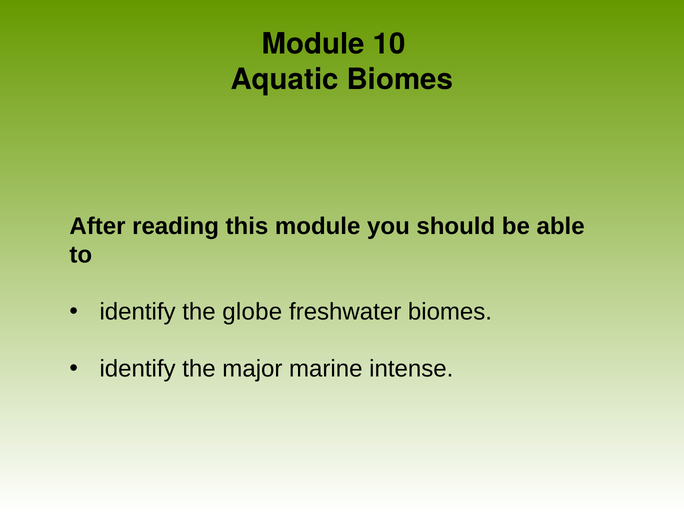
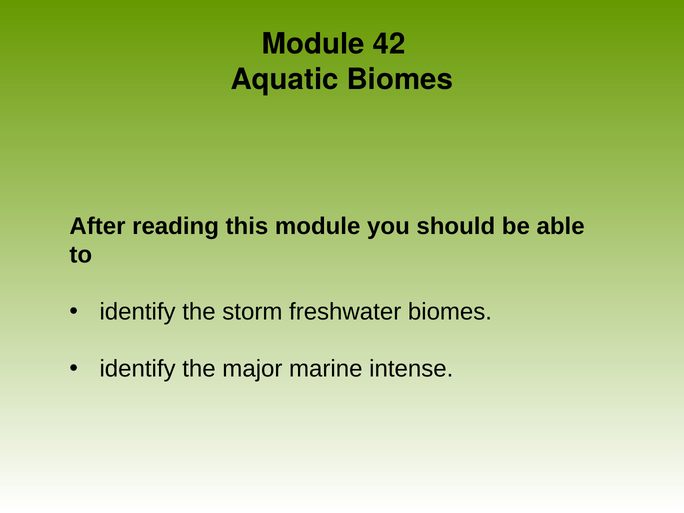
10: 10 -> 42 (389, 44)
globe: globe -> storm (252, 312)
